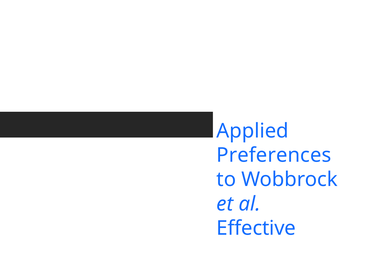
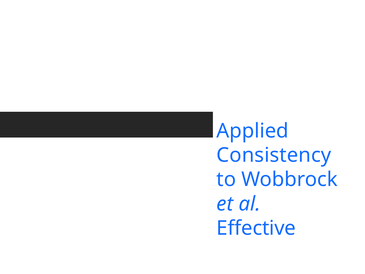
Preferences: Preferences -> Consistency (274, 155)
